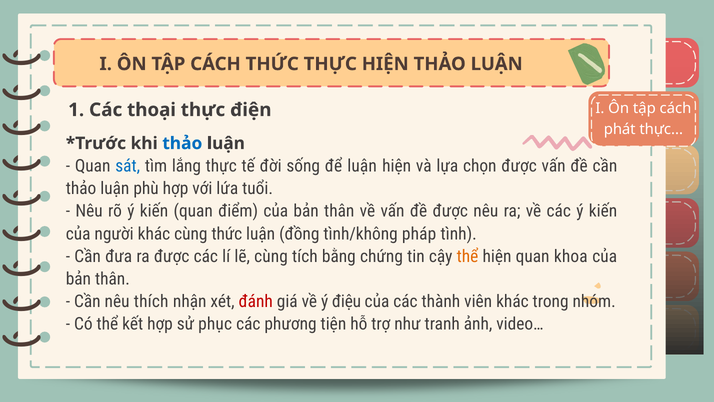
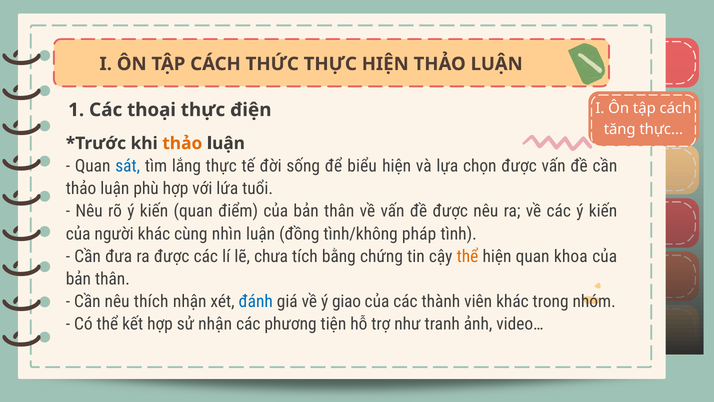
phát: phát -> tăng (620, 129)
thảo colour: blue -> orange (182, 143)
để luận: luận -> biểu (362, 166)
cùng thức: thức -> nhìn (227, 234)
lẽ cùng: cùng -> chưa (271, 256)
đánh colour: red -> blue (256, 301)
điệu: điệu -> giao (347, 301)
sử phục: phục -> nhận (215, 324)
